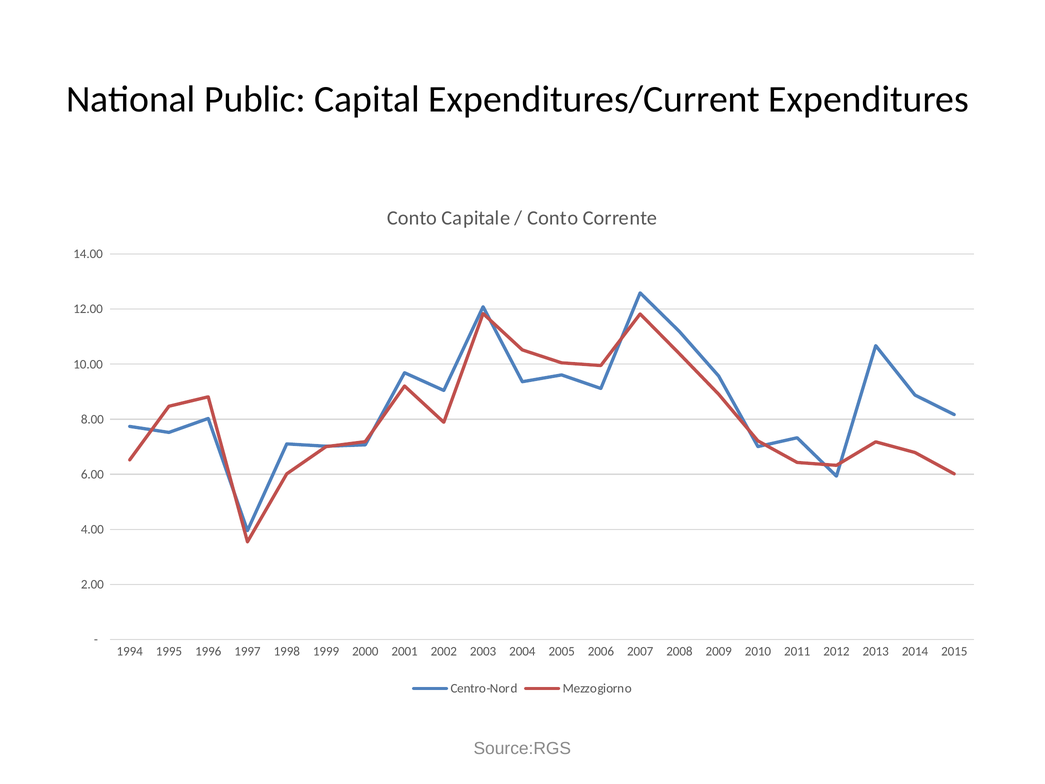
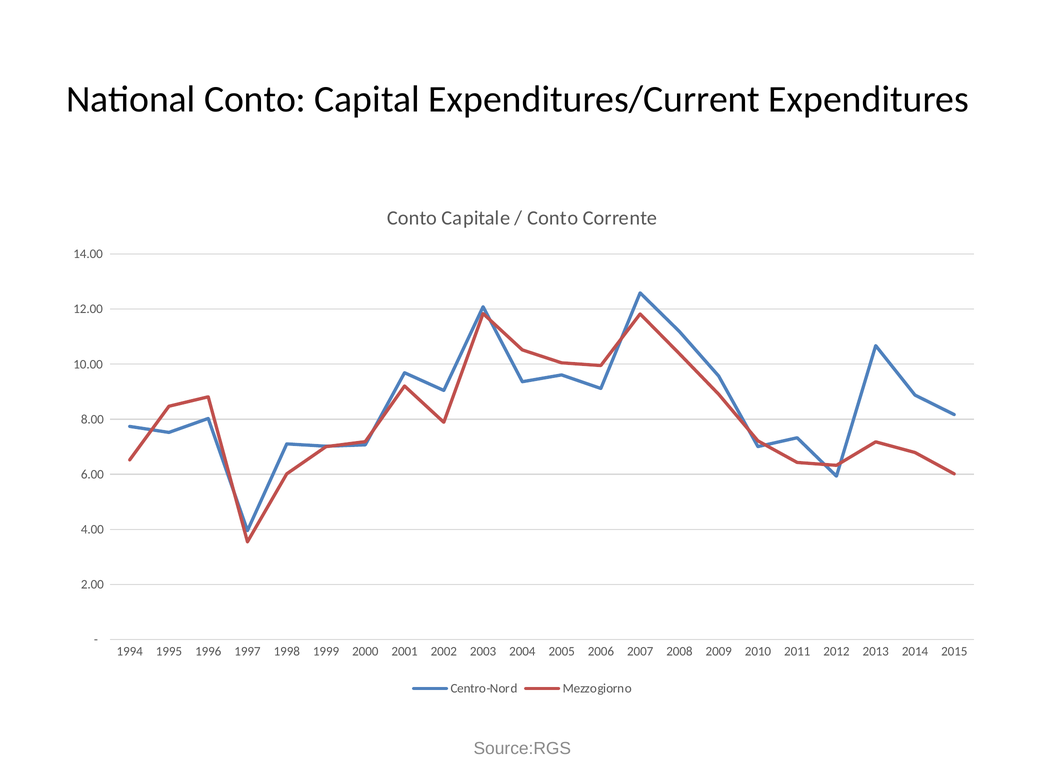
National Public: Public -> Conto (255, 99)
